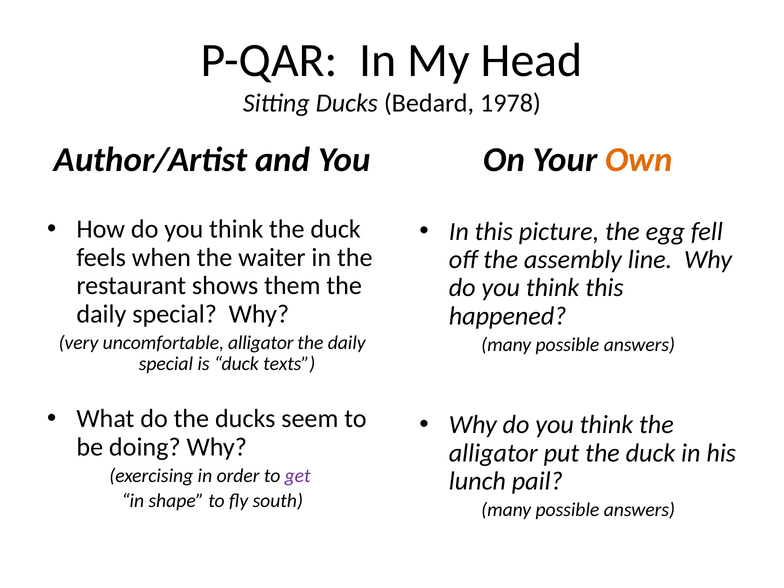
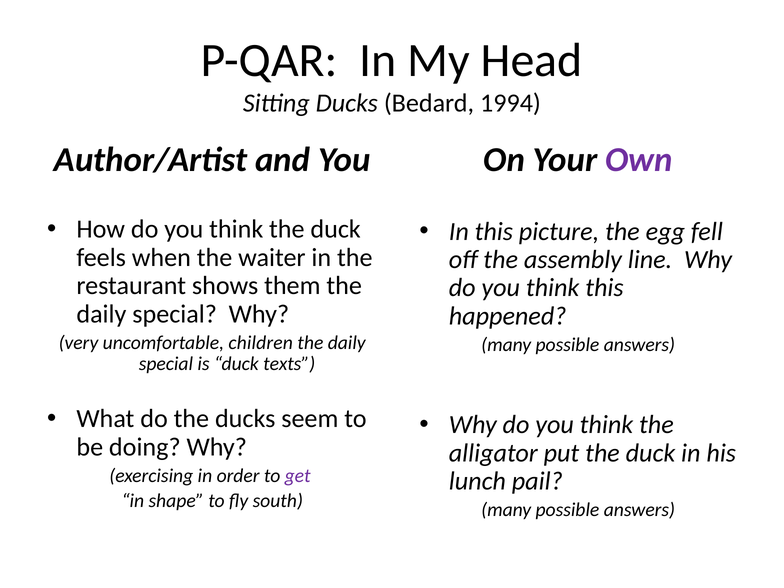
1978: 1978 -> 1994 (510, 103)
Own colour: orange -> purple (639, 160)
uncomfortable alligator: alligator -> children (261, 343)
